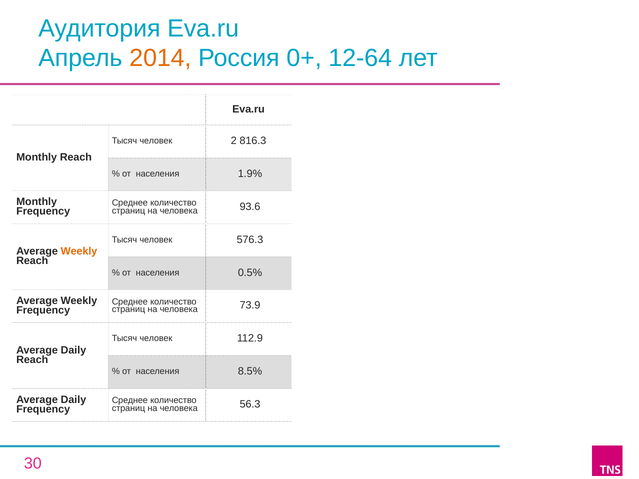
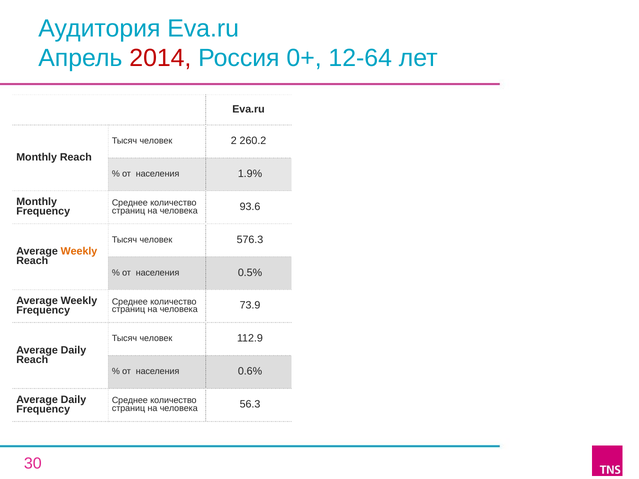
2014 colour: orange -> red (160, 58)
816.3: 816.3 -> 260.2 (253, 141)
8.5%: 8.5% -> 0.6% (250, 372)
